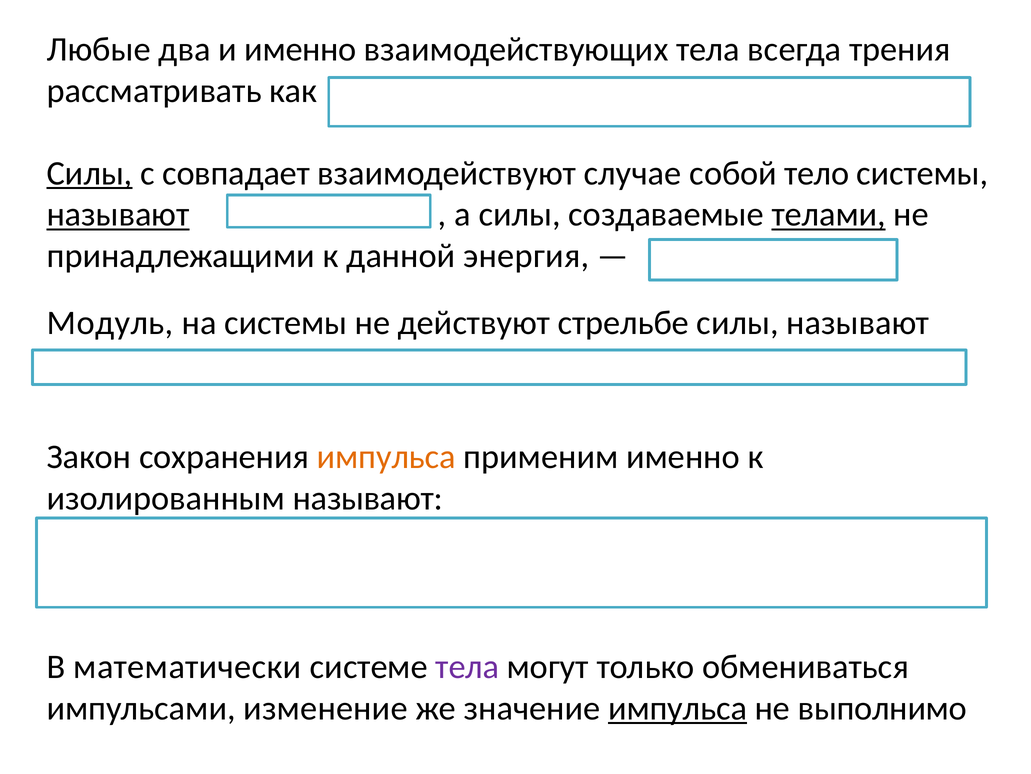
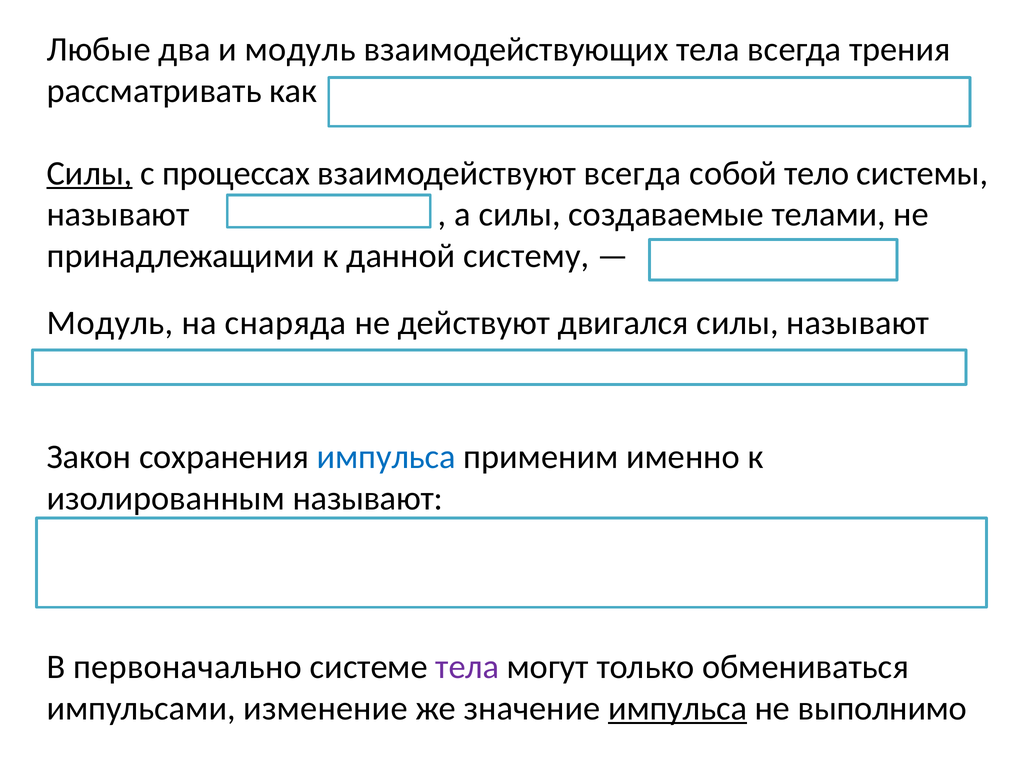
и именно: именно -> модуль (300, 49)
совпадает: совпадает -> процессах (236, 173)
взаимодействуют случае: случае -> всегда (632, 173)
называют underline: present -> none (118, 214)
телами underline: present -> none (829, 214)
энергия: энергия -> систему (526, 256)
на системы: системы -> снаряда (286, 323)
стрельбе: стрельбе -> двигался (623, 323)
импульса colour: orange -> blue (386, 457)
математически: математически -> первоначально (187, 666)
